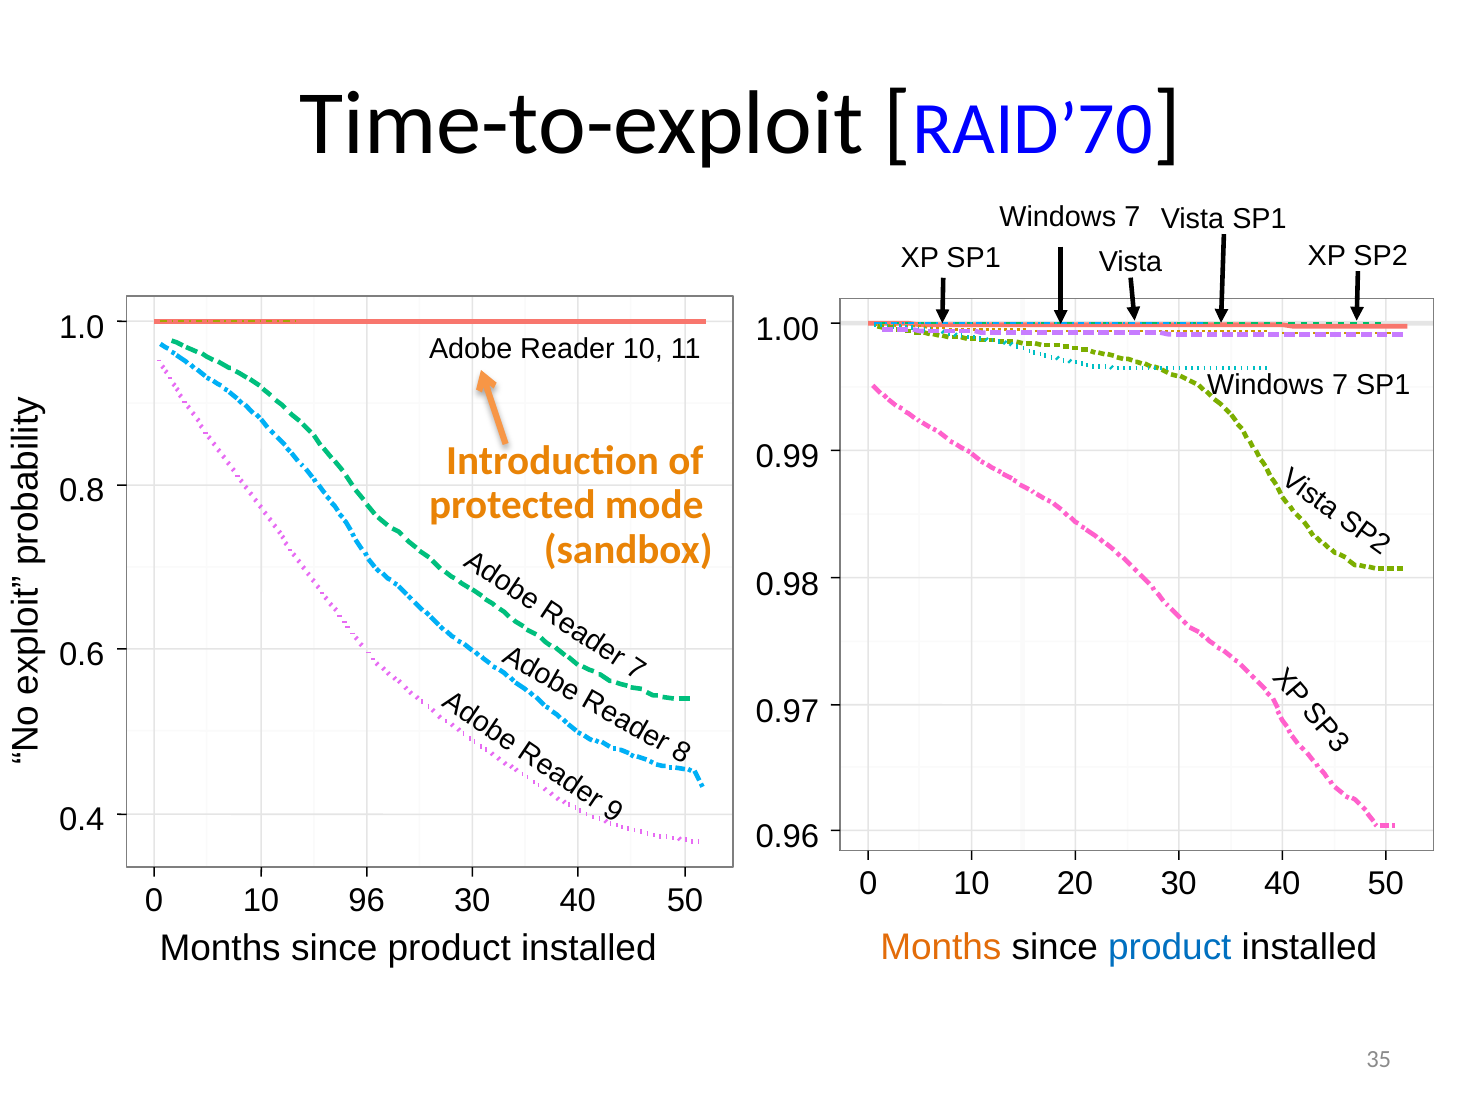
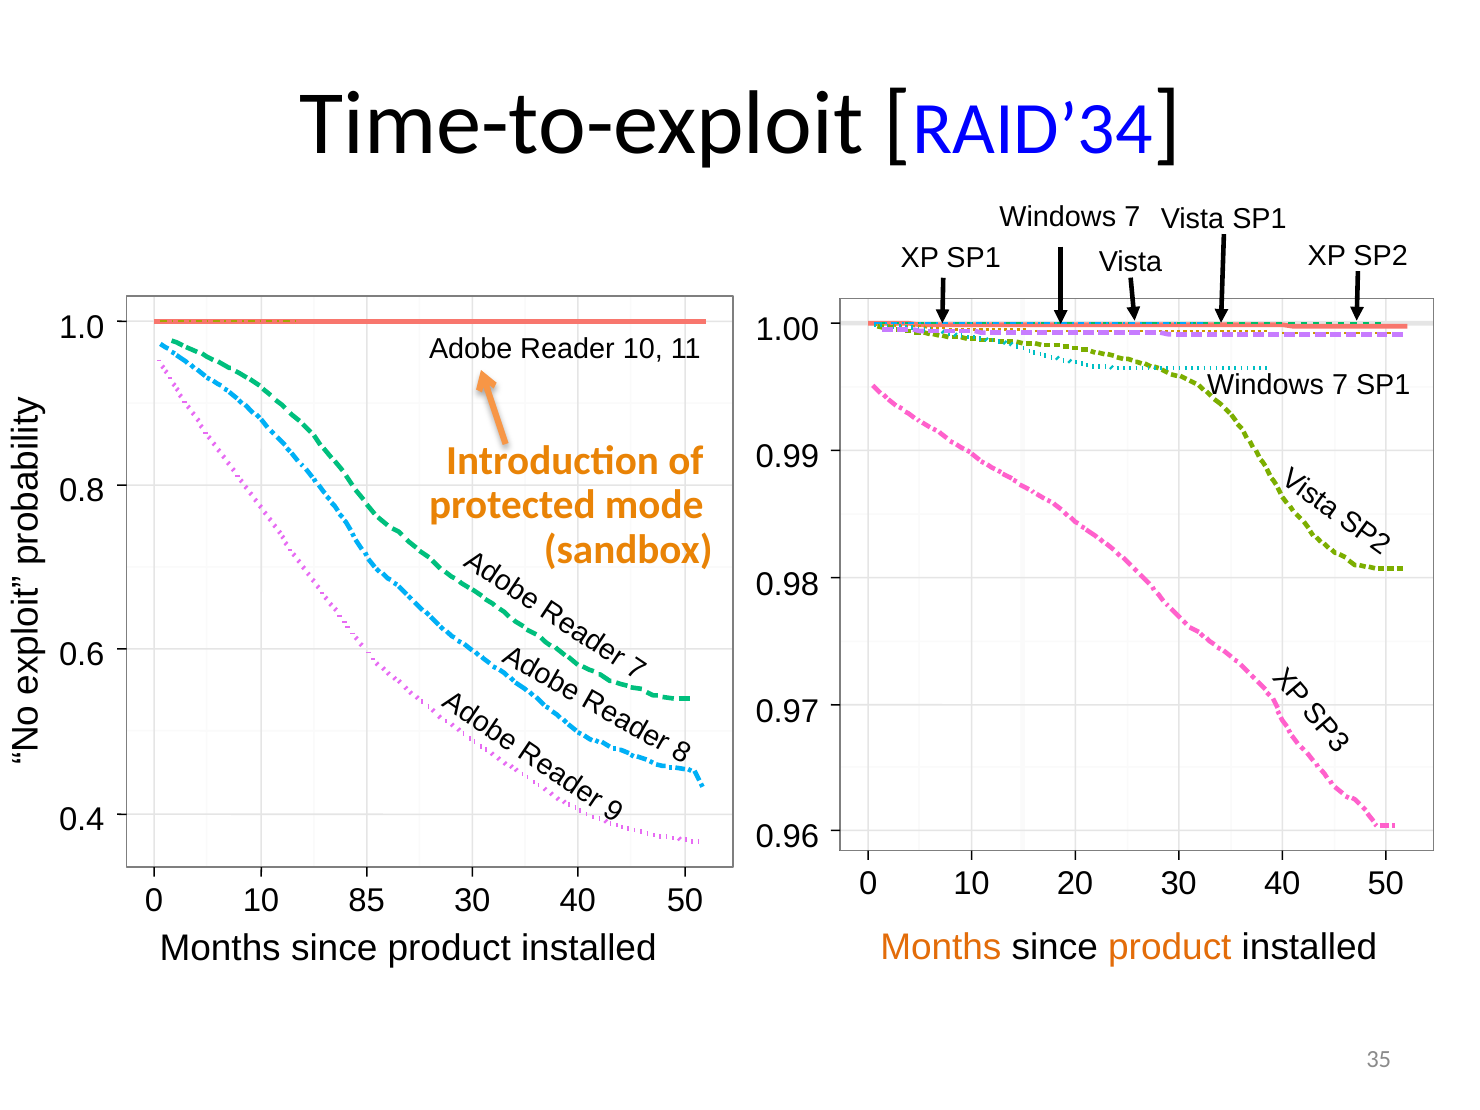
RAID’70: RAID’70 -> RAID’34 (1032, 129)
96: 96 -> 85 (367, 900)
product colour: blue -> orange (1170, 948)
